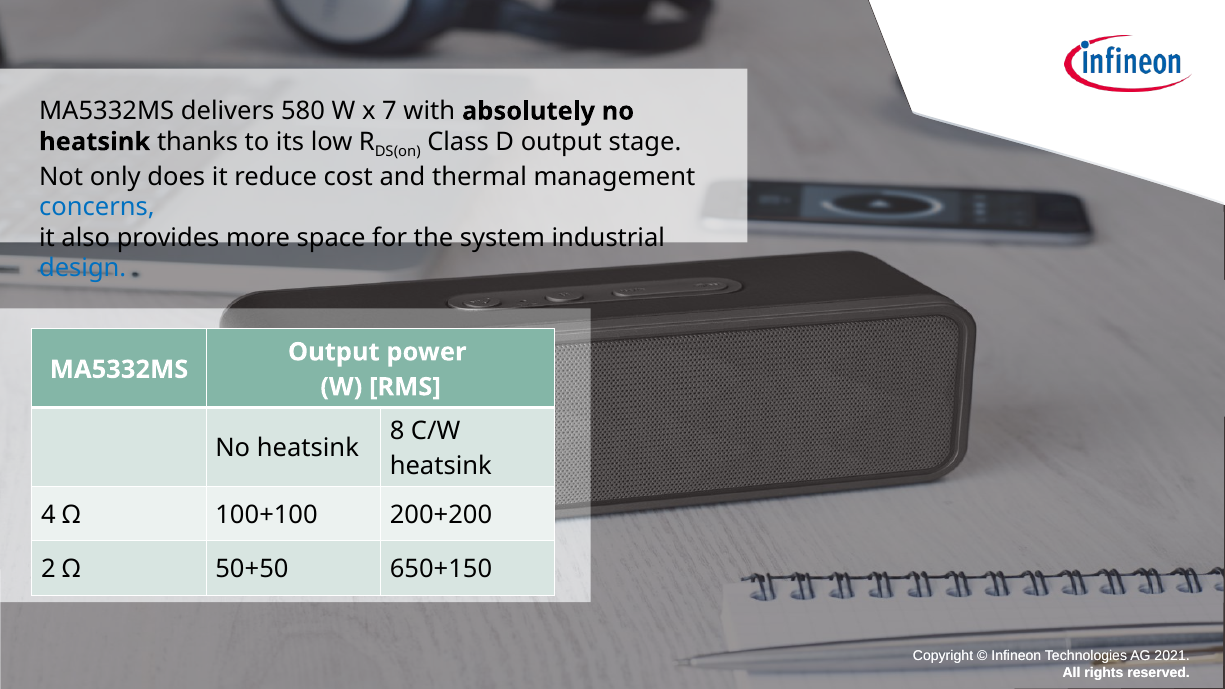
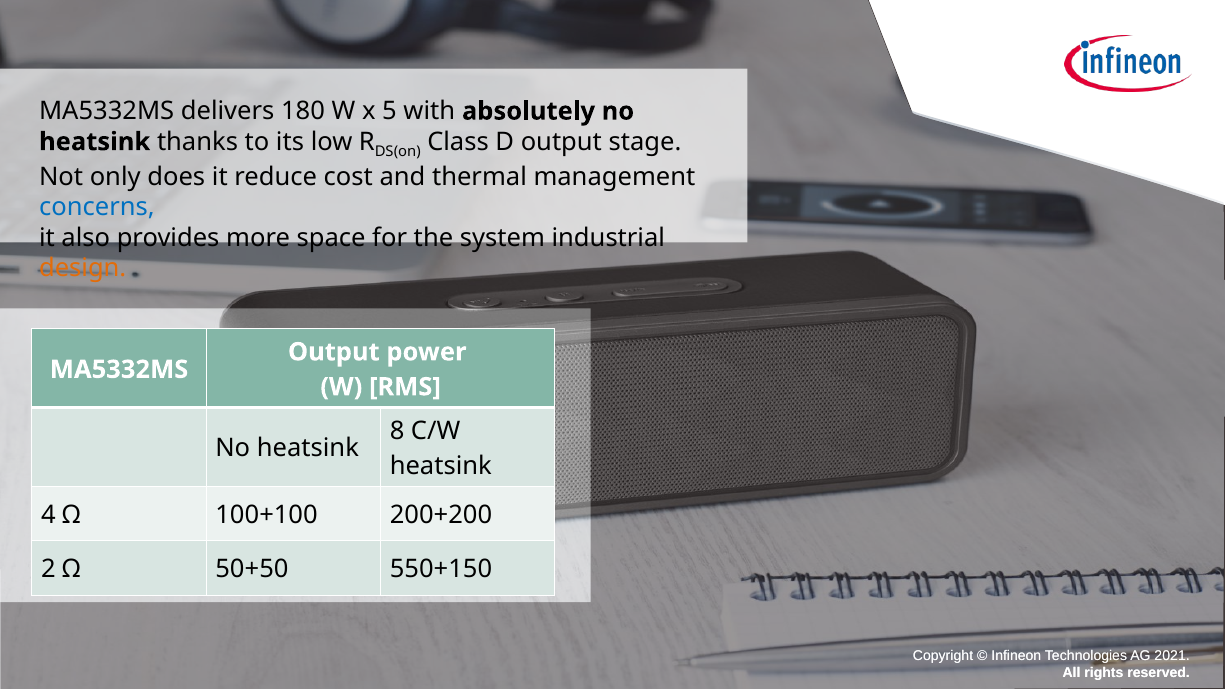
580: 580 -> 180 (303, 111)
7: 7 -> 5 (389, 111)
design colour: blue -> orange (83, 269)
650+150: 650+150 -> 550+150 (441, 570)
